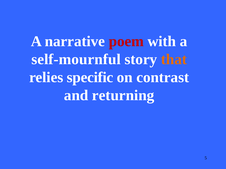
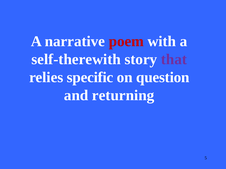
self-mournful: self-mournful -> self-therewith (76, 59)
that colour: orange -> purple (174, 59)
contrast: contrast -> question (163, 77)
